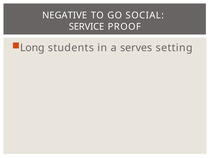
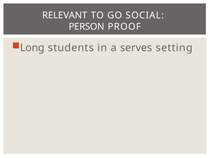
NEGATIVE: NEGATIVE -> RELEVANT (65, 15)
SERVICE: SERVICE -> PERSON (87, 27)
